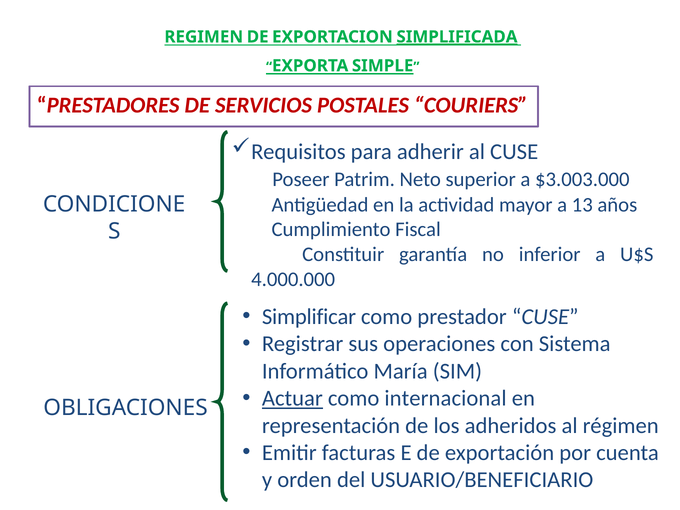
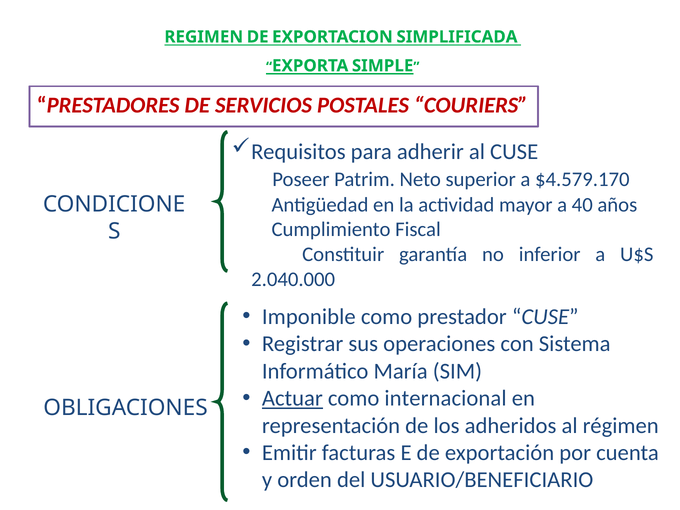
SIMPLIFICADA underline: present -> none (457, 37)
$3.003.000: $3.003.000 -> $4.579.170 (582, 179)
13: 13 -> 40 (582, 205)
4.000.000: 4.000.000 -> 2.040.000 (293, 279)
Simplificar: Simplificar -> Imponible (309, 317)
